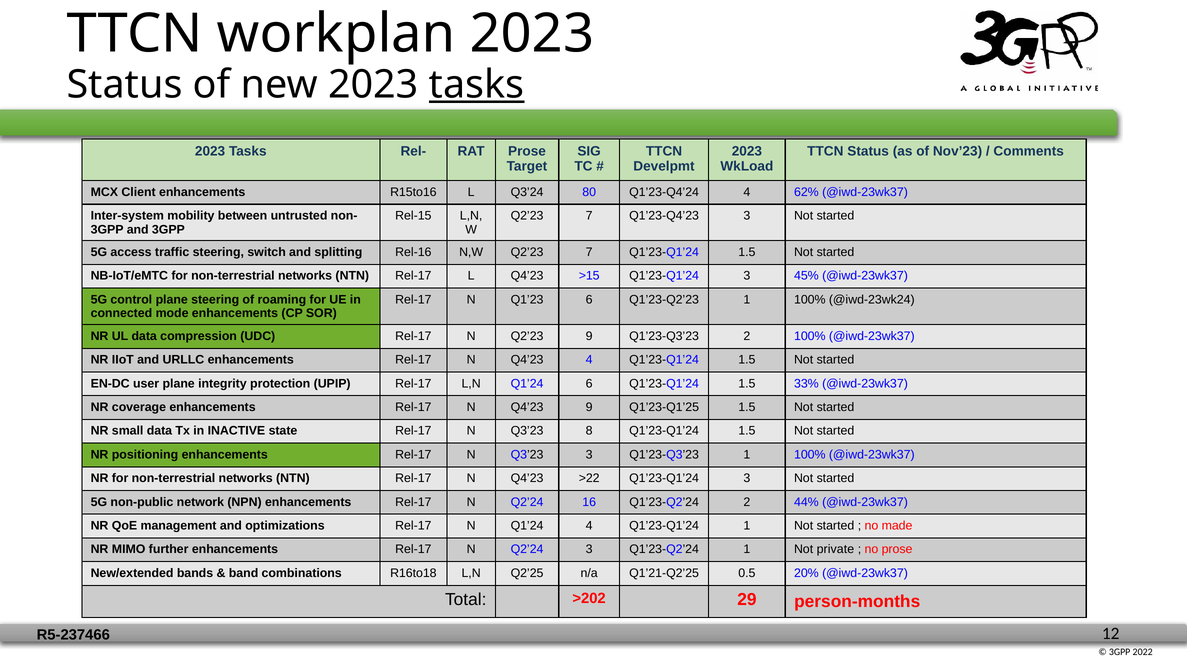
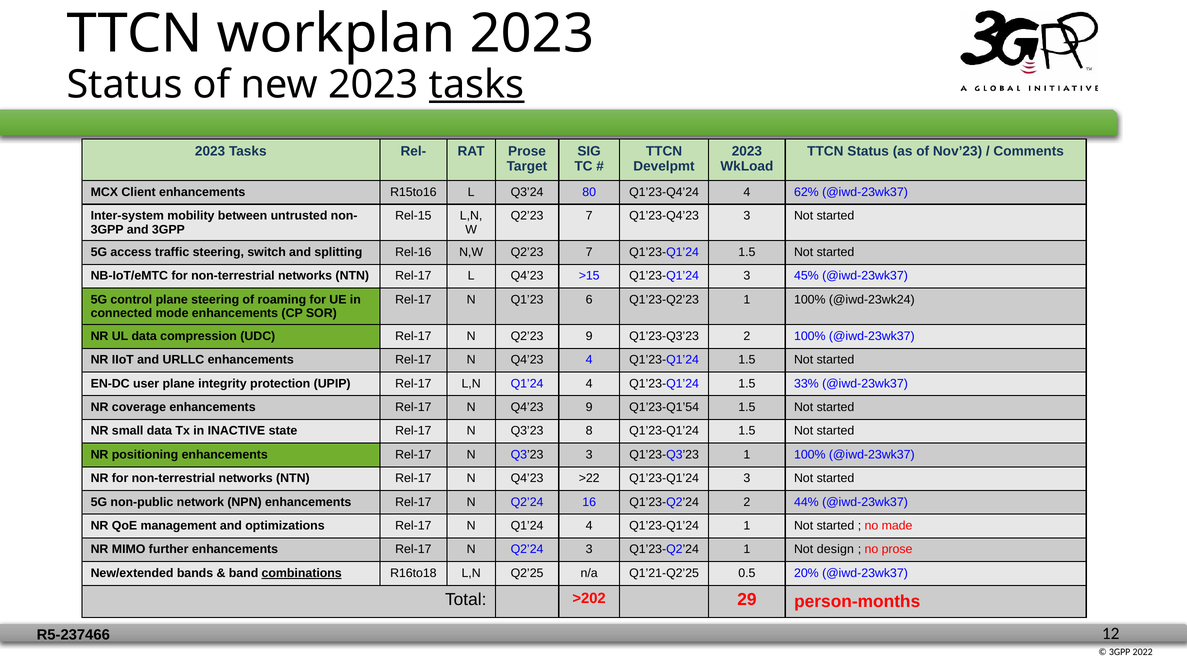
L,N Q1’24 6: 6 -> 4 (589, 384)
Q1’23-Q1’25: Q1’23-Q1’25 -> Q1’23-Q1’54 (664, 408)
private: private -> design (835, 550)
combinations underline: none -> present (302, 574)
